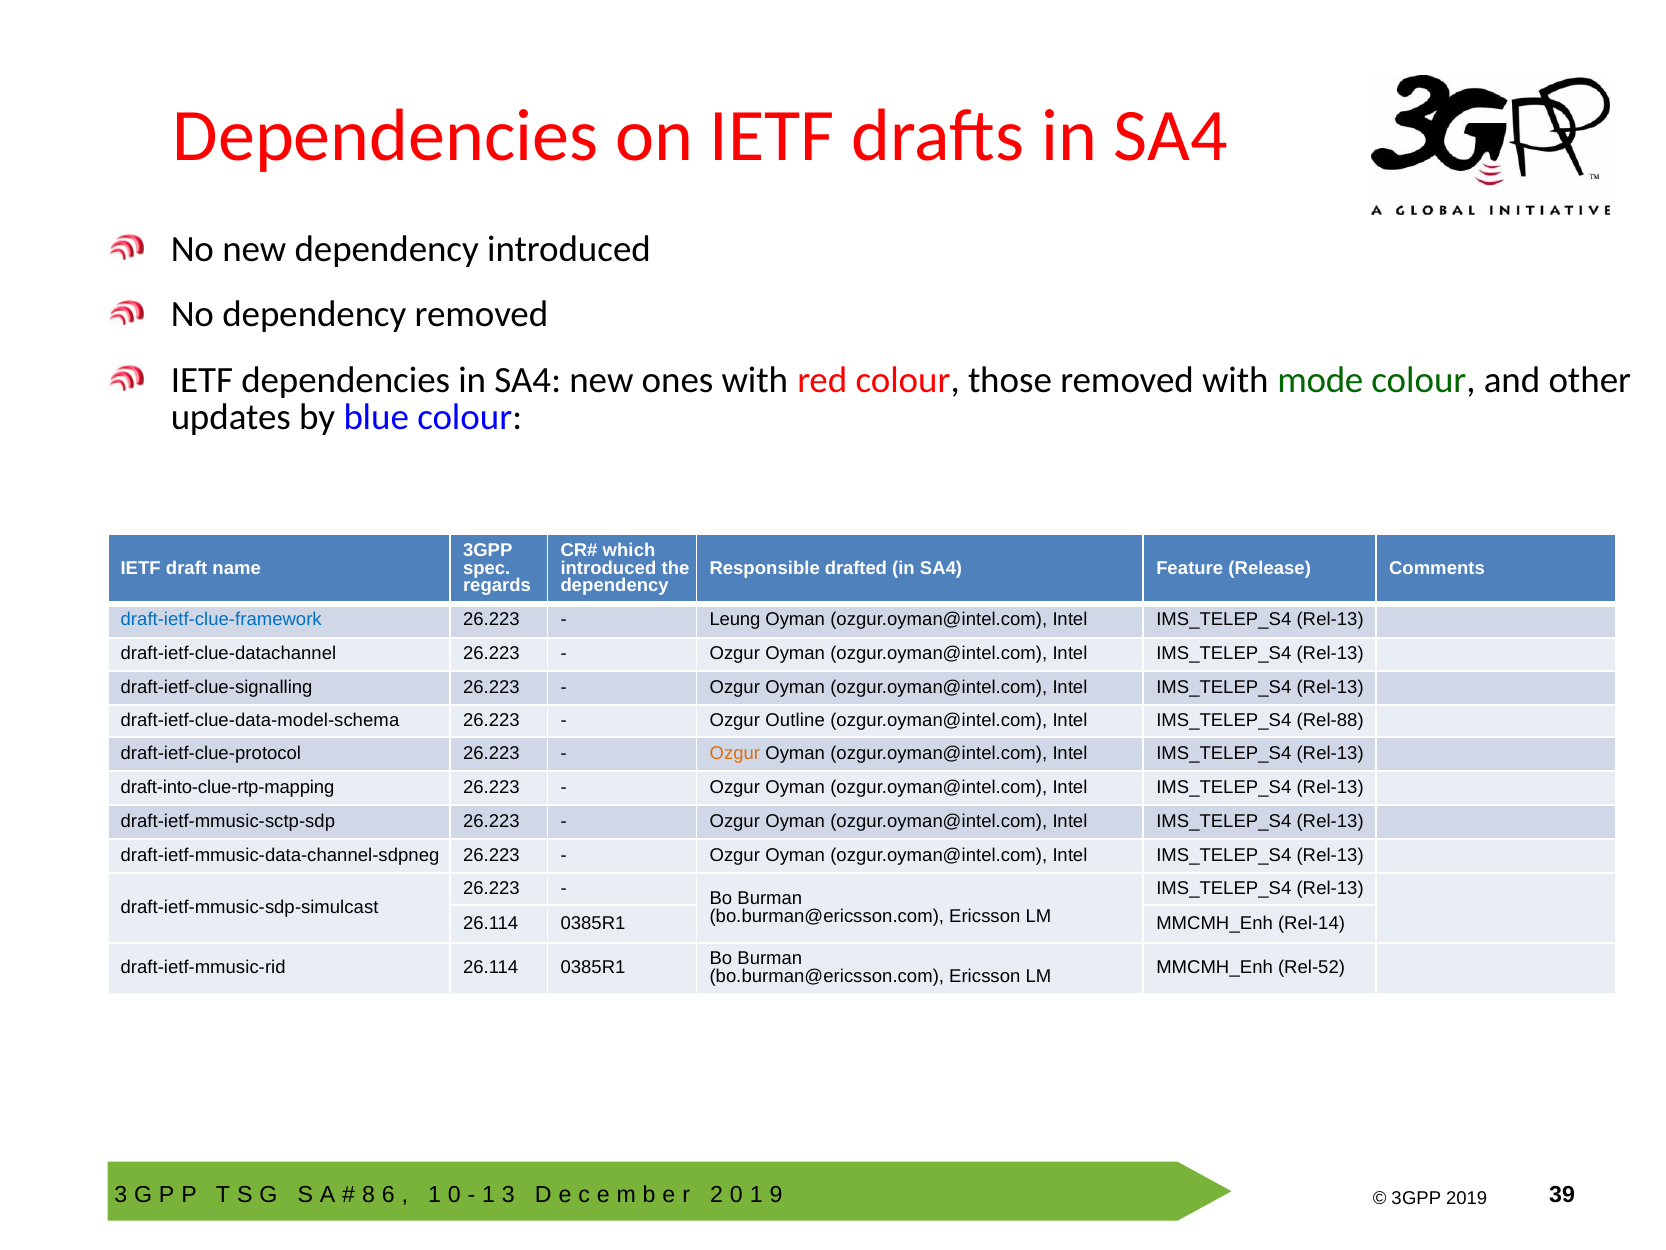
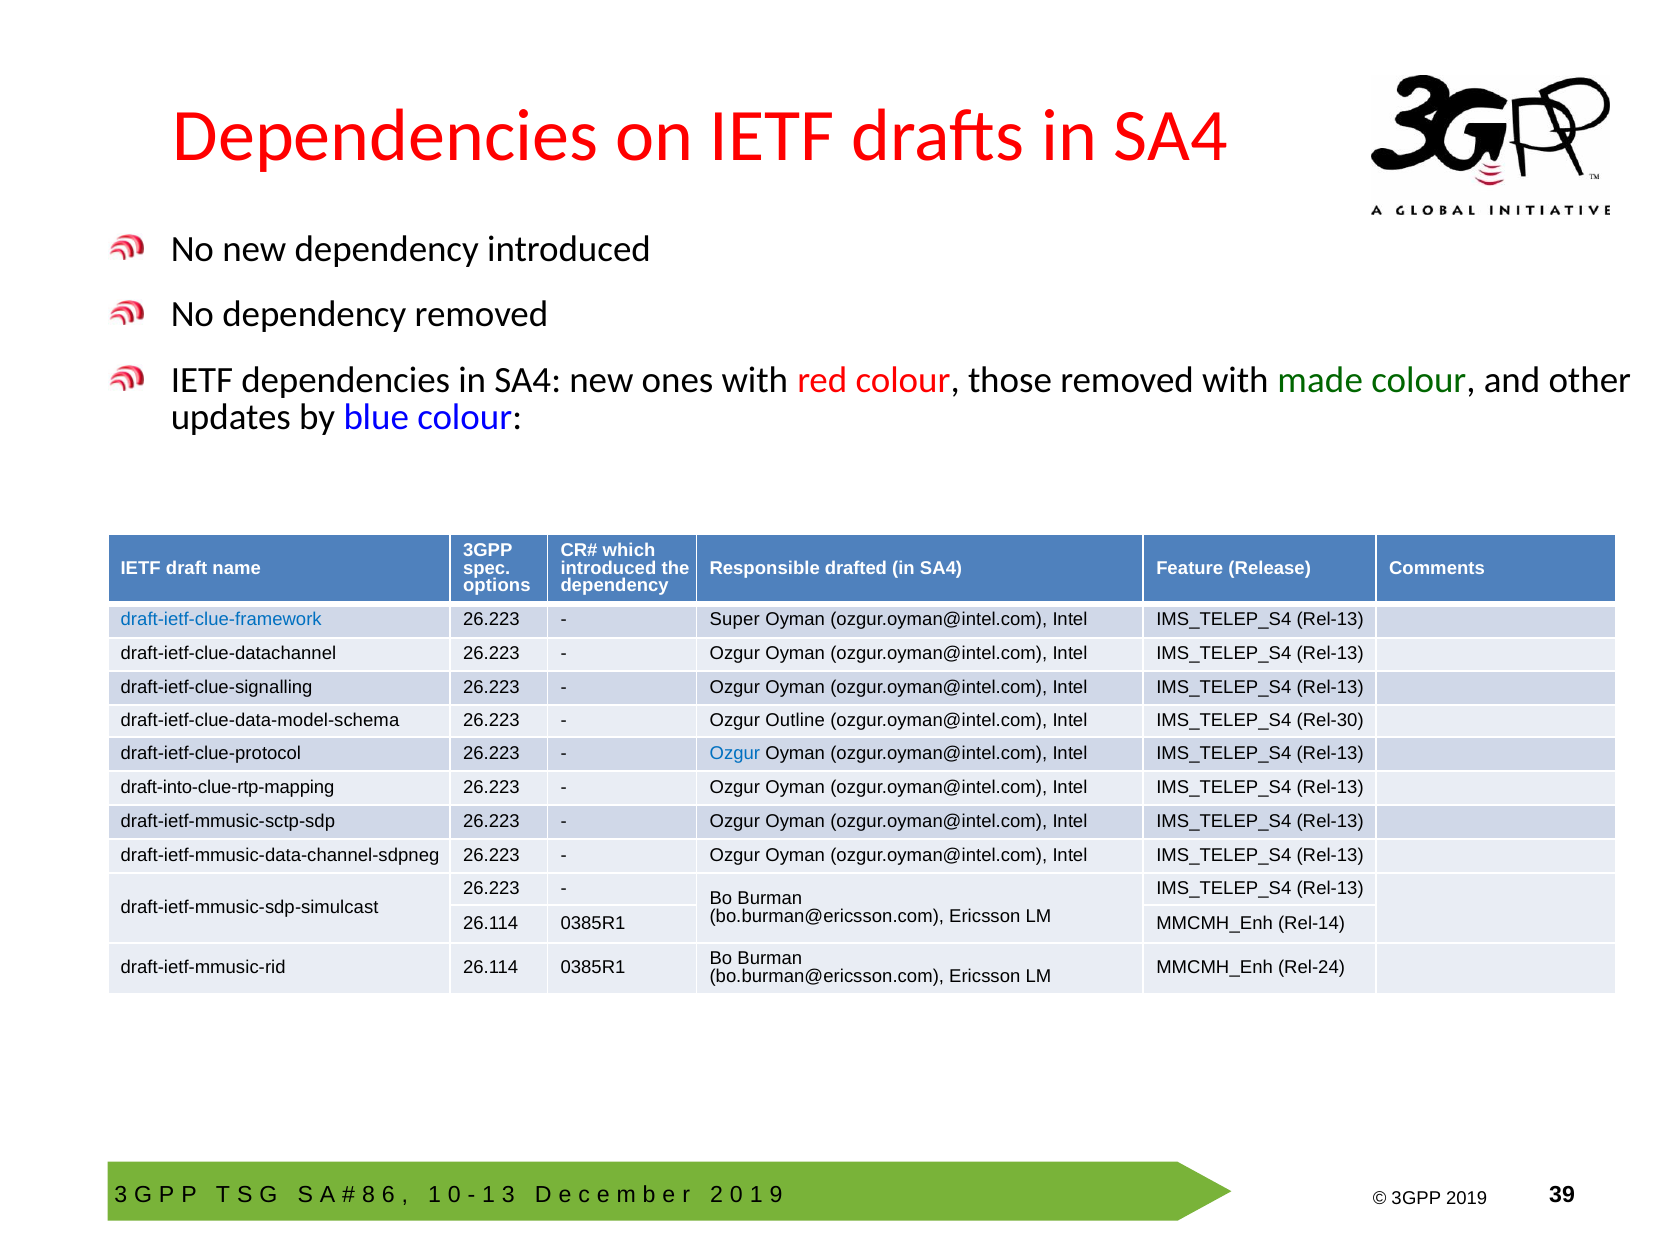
mode: mode -> made (1320, 380)
regards: regards -> options (497, 585)
Leung: Leung -> Super (735, 619)
Rel-88: Rel-88 -> Rel-30 (1330, 720)
Ozgur colour: orange -> blue (735, 753)
Rel-52: Rel-52 -> Rel-24 (1312, 967)
